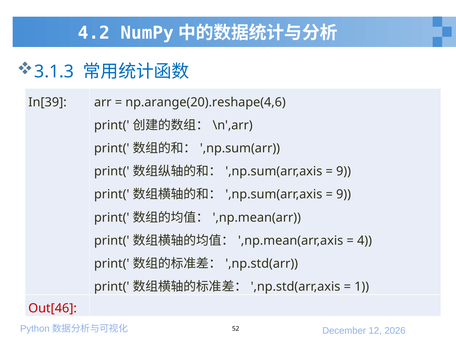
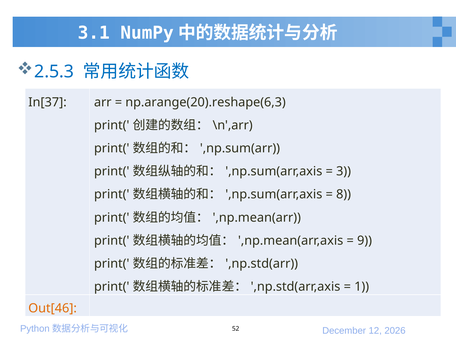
4.2: 4.2 -> 3.1 (94, 33)
3.1.3: 3.1.3 -> 2.5.3 (54, 72)
In[39: In[39 -> In[37 (47, 102)
np.arange(20).reshape(4,6: np.arange(20).reshape(4,6 -> np.arange(20).reshape(6,3 (206, 102)
9: 9 -> 3 (344, 171)
9: 9 -> 8 (344, 194)
4: 4 -> 9 (365, 241)
Out[46 colour: red -> orange (53, 308)
